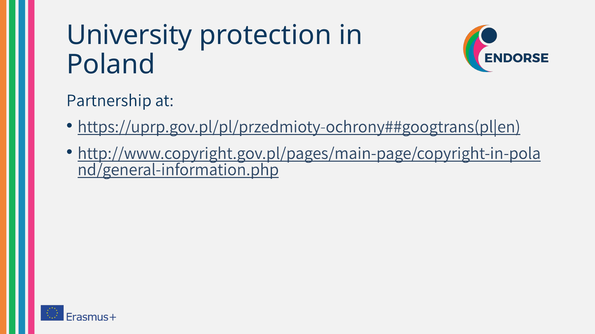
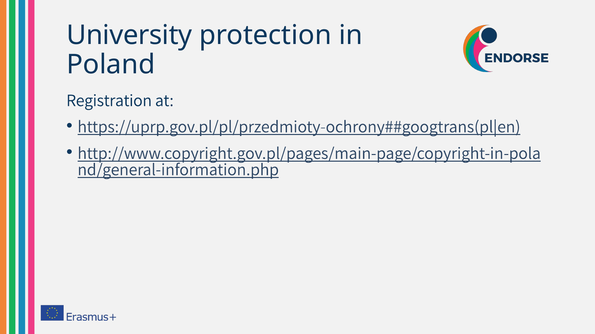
Partnership: Partnership -> Registration (109, 101)
